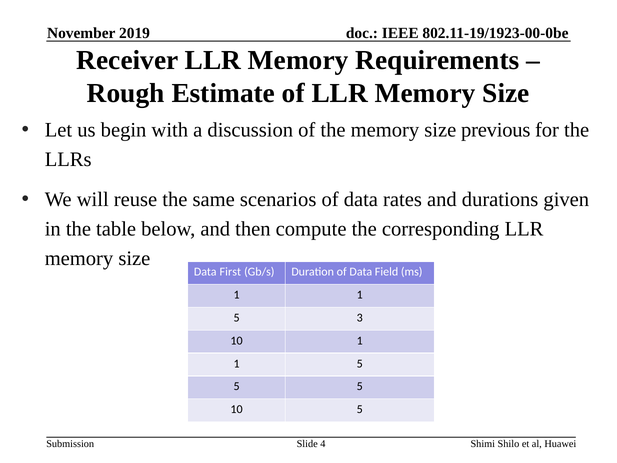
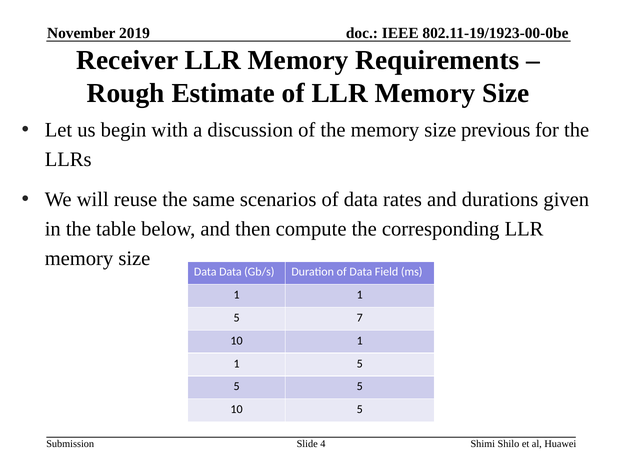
Data First: First -> Data (230, 272)
3: 3 -> 7 (360, 318)
